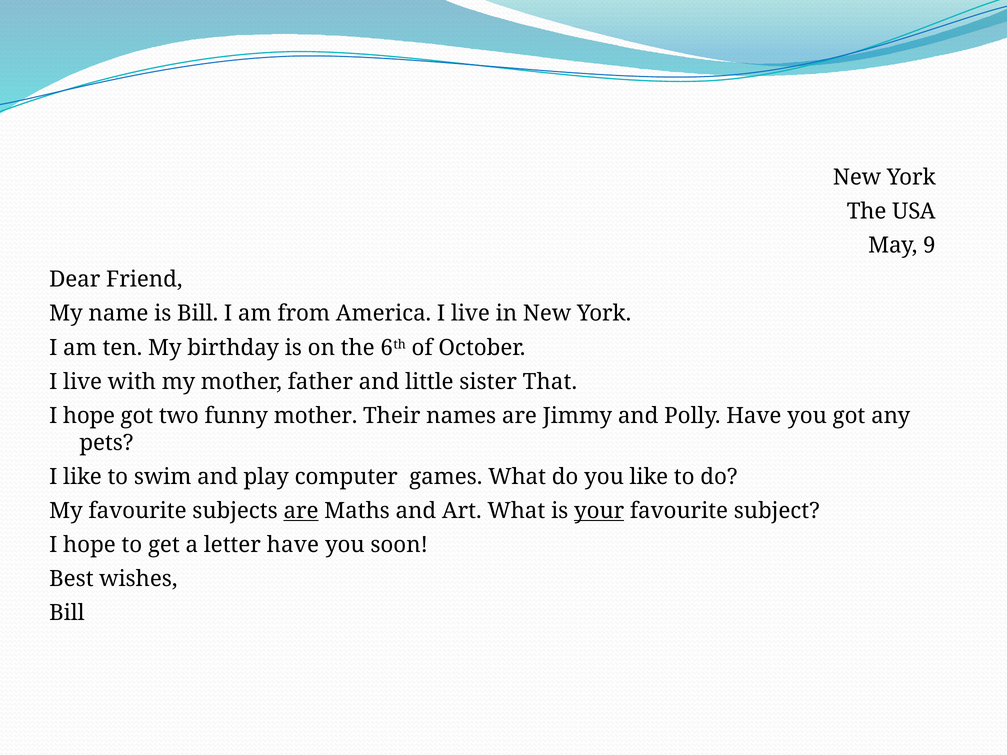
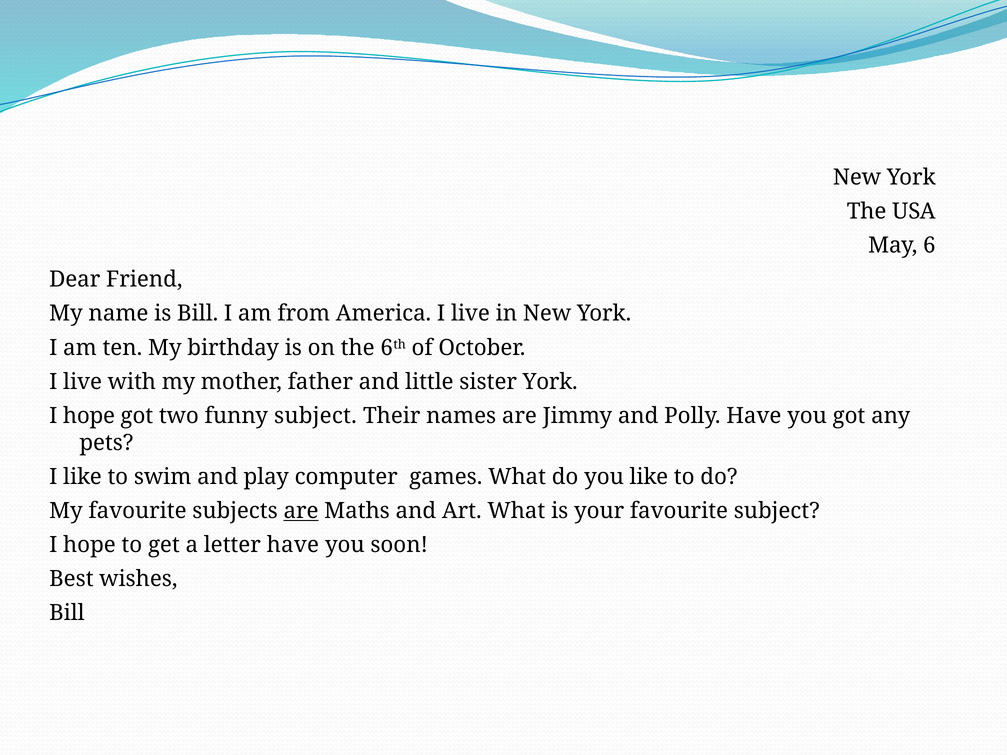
9: 9 -> 6 (929, 245)
sister That: That -> York (550, 382)
funny mother: mother -> subject (315, 416)
your underline: present -> none (599, 511)
